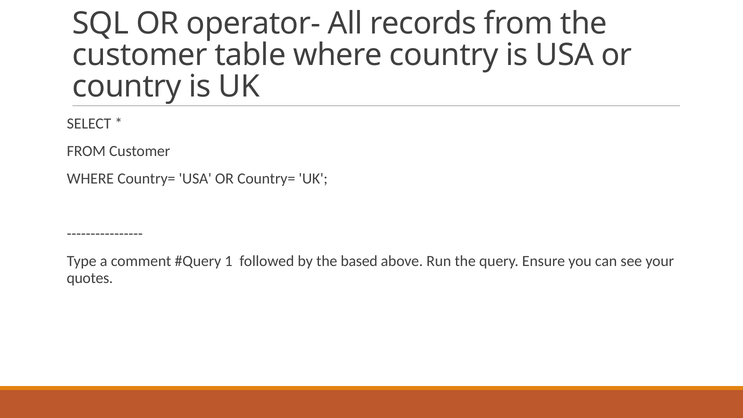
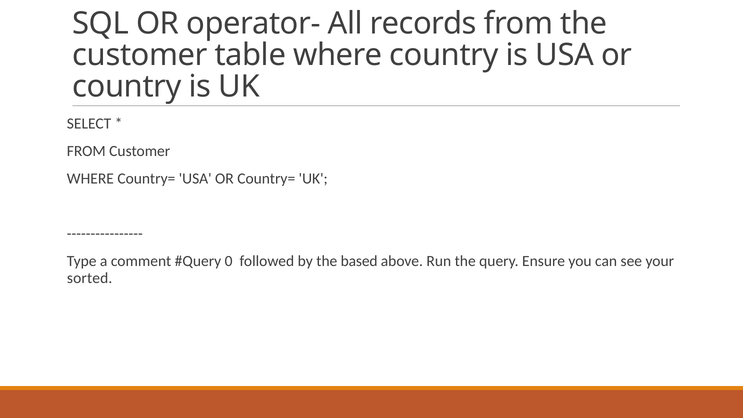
1: 1 -> 0 (229, 261)
quotes: quotes -> sorted (90, 278)
